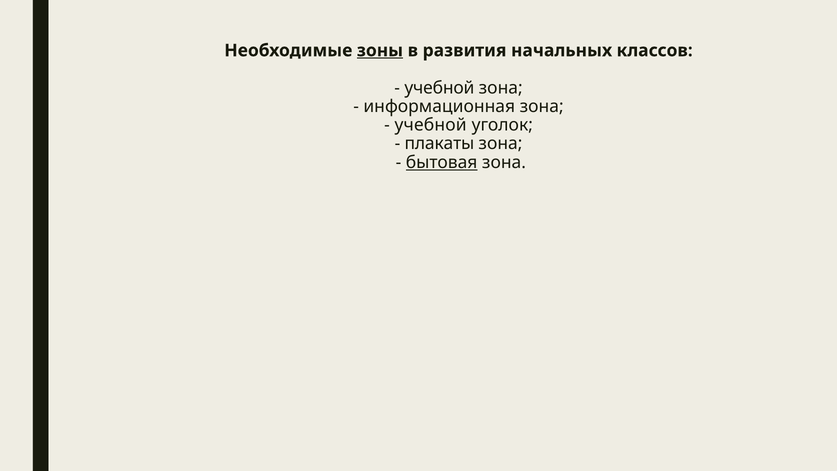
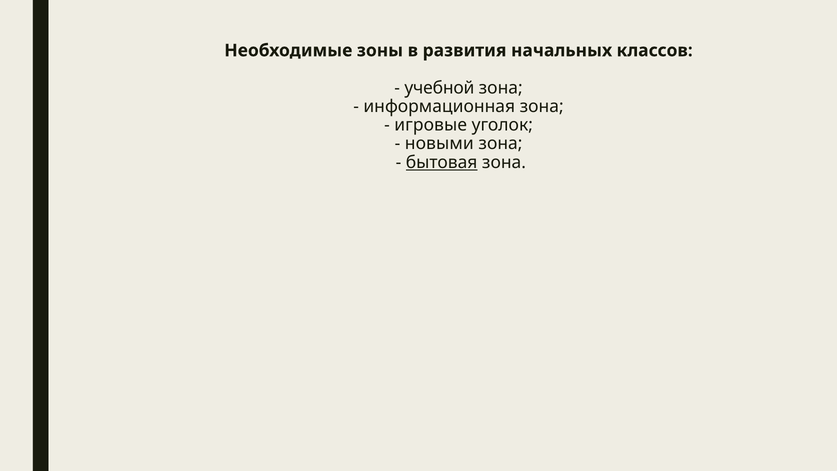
зоны underline: present -> none (380, 50)
учебной: учебной -> игровые (431, 125)
плакаты: плакаты -> новыми (439, 144)
